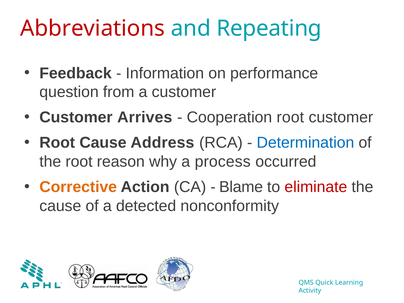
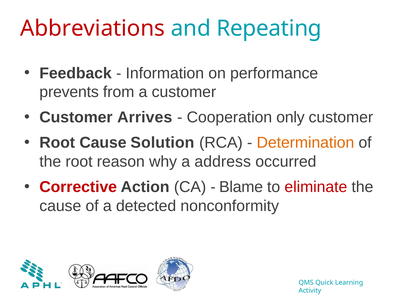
question: question -> prevents (69, 92)
Cooperation root: root -> only (290, 117)
Address: Address -> Solution (162, 143)
Determination colour: blue -> orange (305, 143)
process: process -> address (223, 162)
Corrective colour: orange -> red (78, 187)
